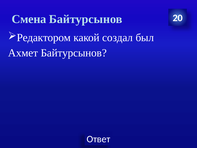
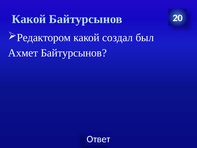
Смена: Смена -> Какой (29, 19)
